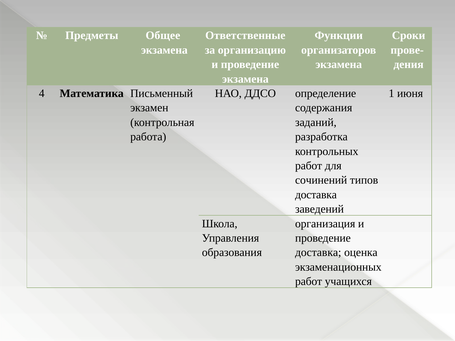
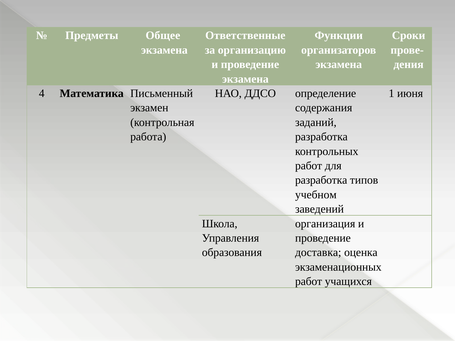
сочинений: сочинений -> разработка (321, 180)
доставка: доставка -> учебном (316, 195)
